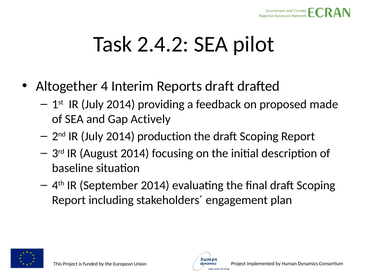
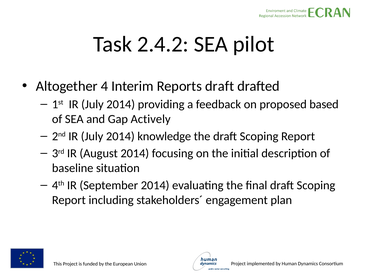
made: made -> based (324, 104)
production: production -> knowledge (164, 136)
